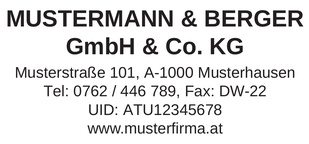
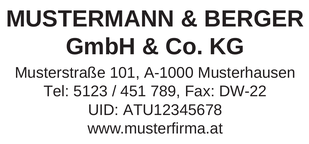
0762: 0762 -> 5123 (91, 91)
446: 446 -> 451 (133, 91)
